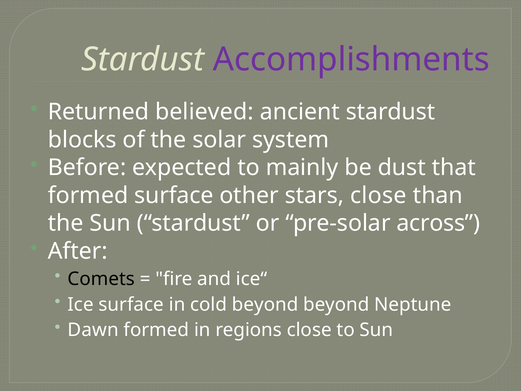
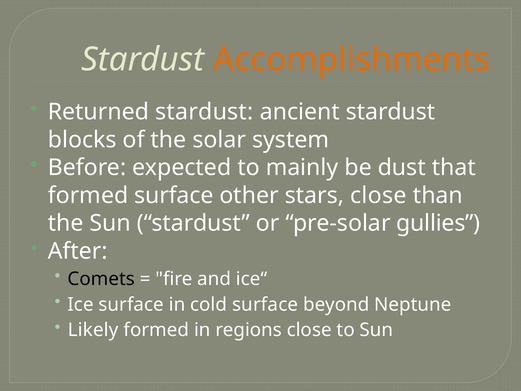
Accomplishments colour: purple -> orange (351, 59)
Returned believed: believed -> stardust (204, 112)
across: across -> gullies (438, 223)
cold beyond: beyond -> surface (265, 304)
Dawn: Dawn -> Likely (93, 330)
